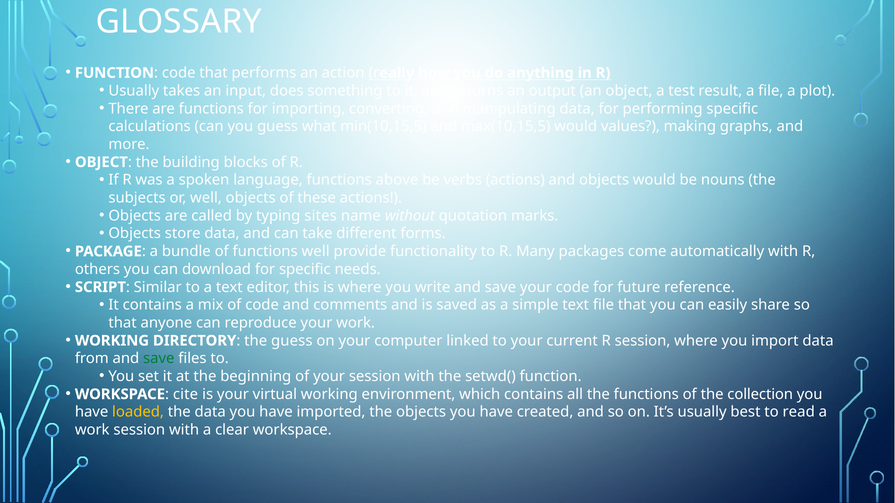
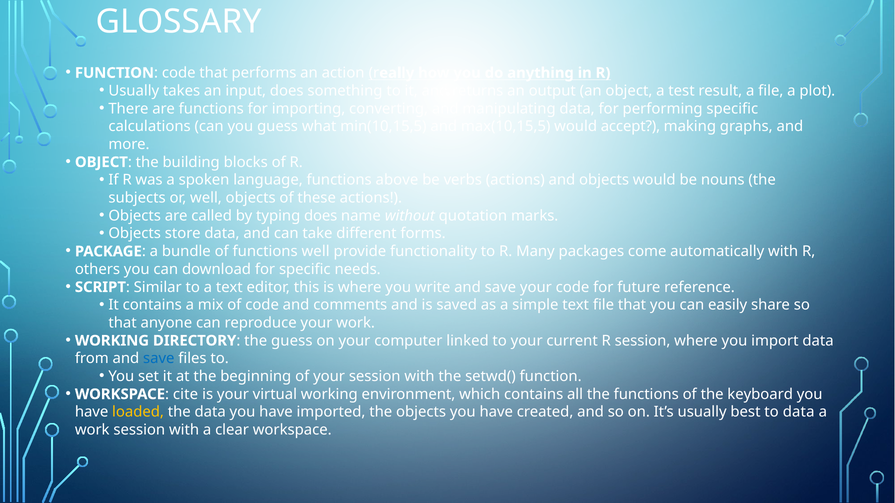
values: values -> accept (630, 127)
typing sites: sites -> does (321, 216)
save colour: green -> blue (159, 359)
collection: collection -> keyboard (760, 395)
to read: read -> data (799, 412)
